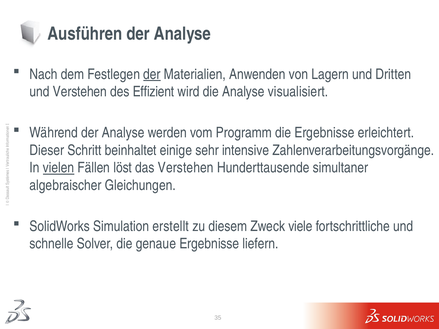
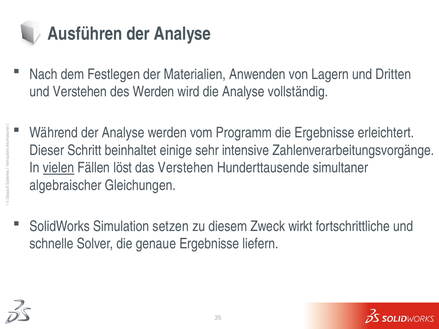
der underline: present -> none (152, 74)
des Effizient: Effizient -> Werden (154, 92)
visualisiert: visualisiert -> vollständig (298, 92)
erstellt: erstellt -> setzen (171, 226)
viele: viele -> wirkt (300, 226)
